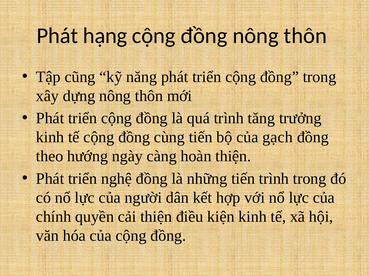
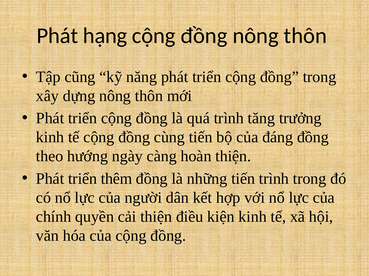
gạch: gạch -> đáng (278, 138)
nghệ: nghệ -> thêm (117, 179)
